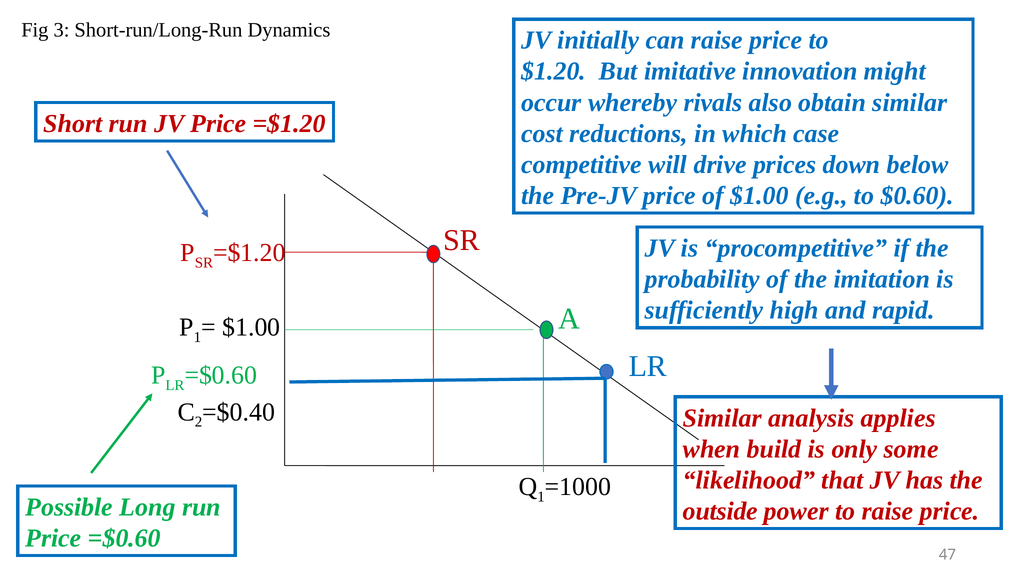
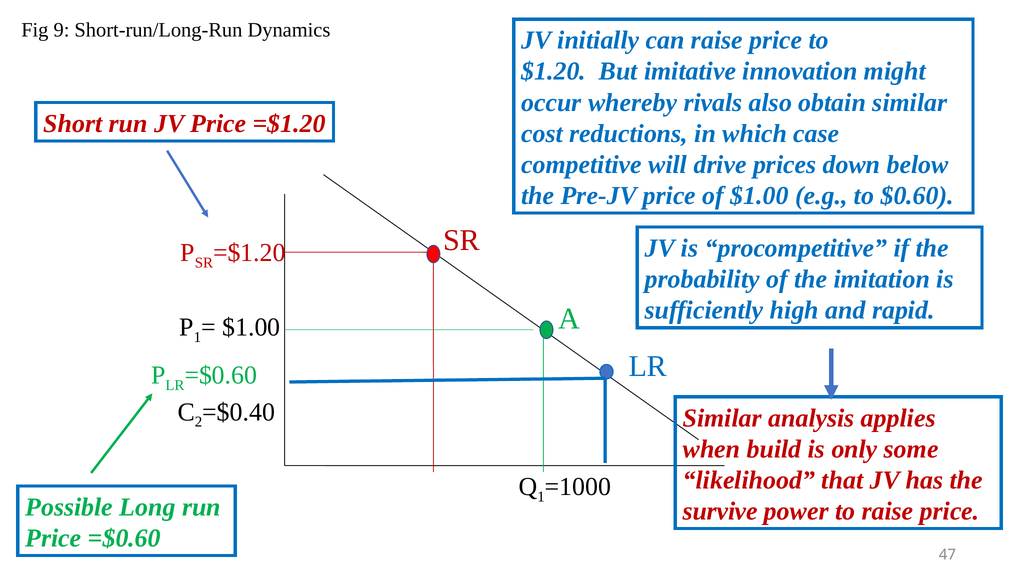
3: 3 -> 9 (61, 30)
outside: outside -> survive (720, 511)
